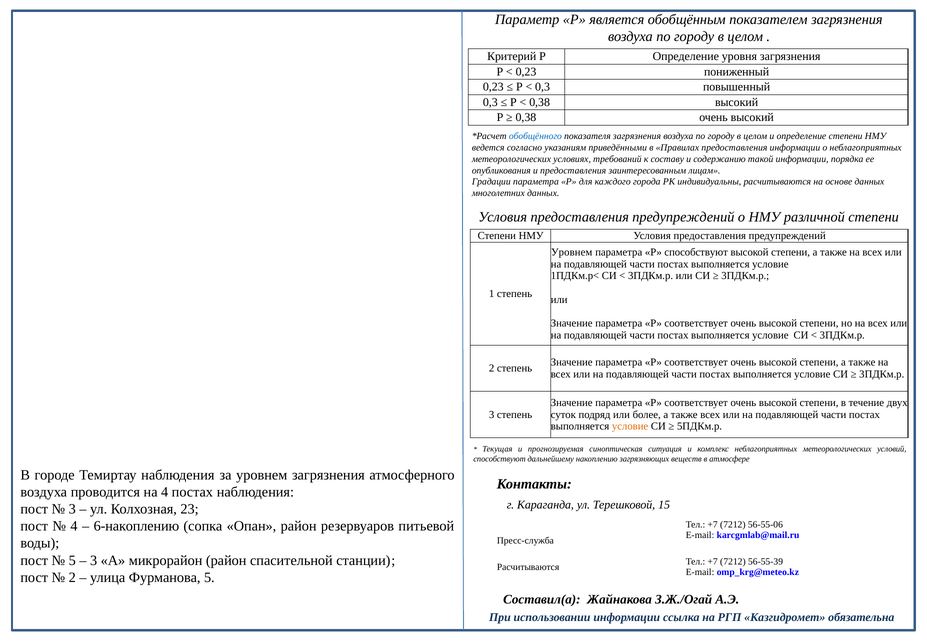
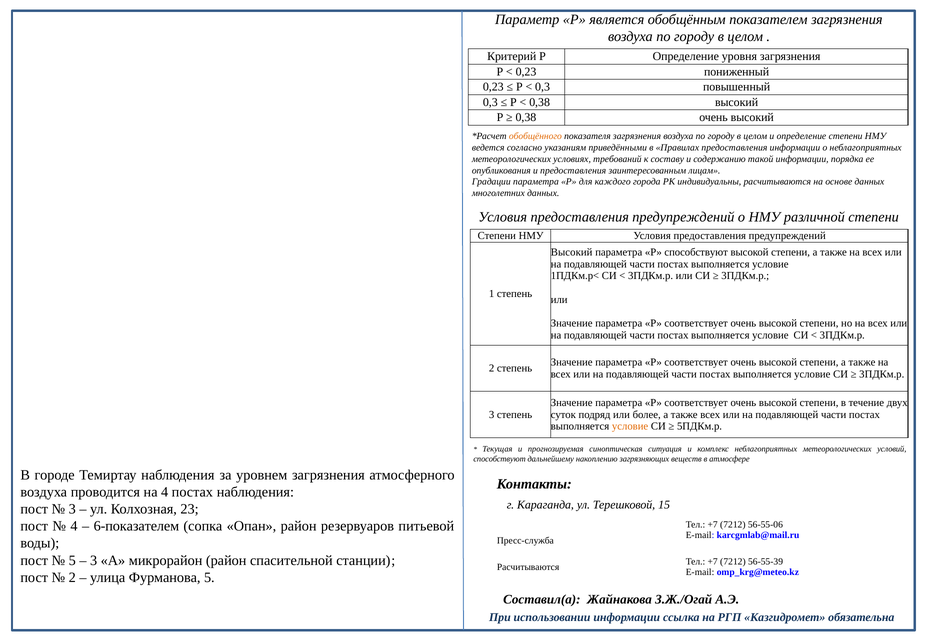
обобщённого colour: blue -> orange (535, 136)
Уровнем: Уровнем -> Высокий (572, 253)
6-накоплению: 6-накоплению -> 6-показателем (136, 527)
